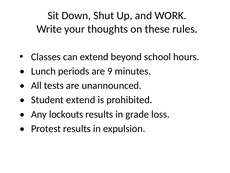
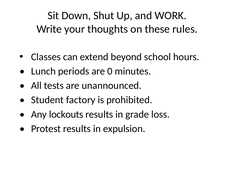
9: 9 -> 0 (110, 71)
Student extend: extend -> factory (81, 100)
